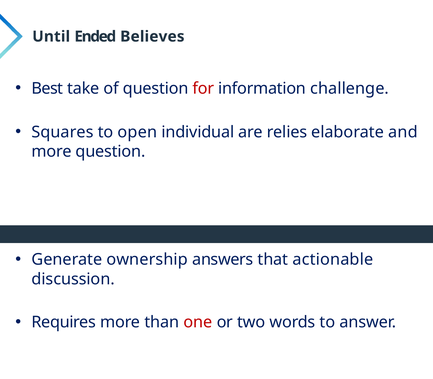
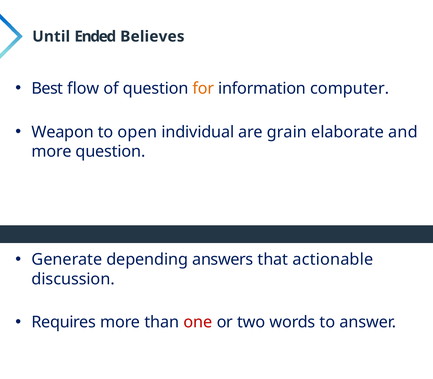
take: take -> flow (83, 89)
for colour: red -> orange (203, 89)
challenge: challenge -> computer (350, 89)
Squares: Squares -> Weapon (63, 132)
relies: relies -> grain (287, 132)
ownership: ownership -> depending (147, 260)
